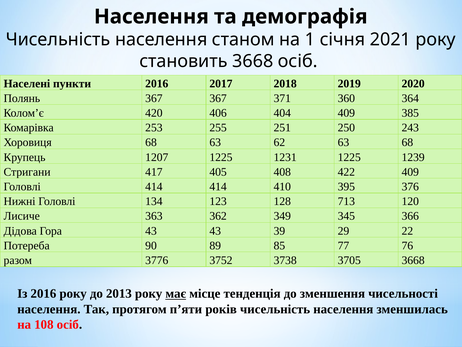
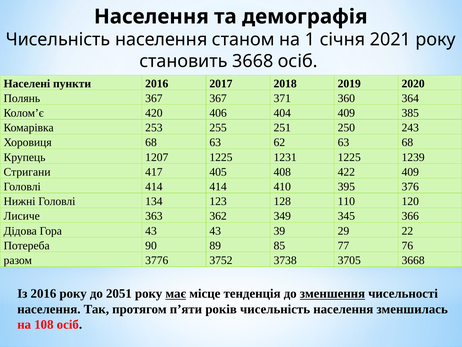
713: 713 -> 110 (346, 201)
2013: 2013 -> 2051 (119, 293)
зменшення underline: none -> present (332, 293)
